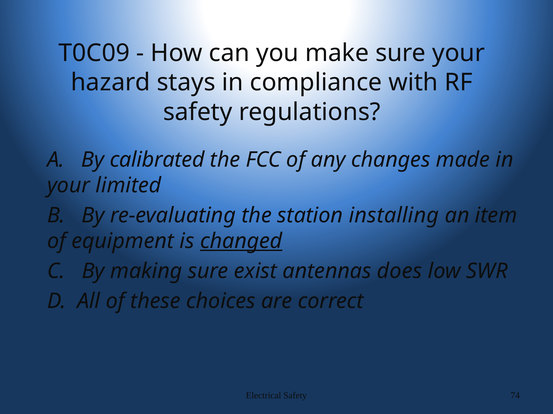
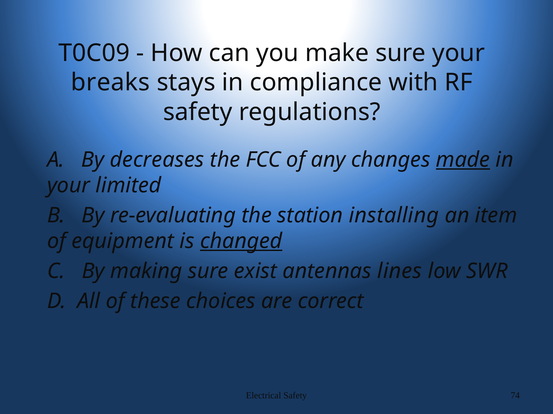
hazard: hazard -> breaks (110, 83)
calibrated: calibrated -> decreases (157, 160)
made underline: none -> present (463, 160)
does: does -> lines (400, 272)
